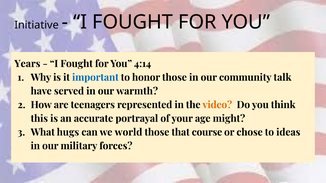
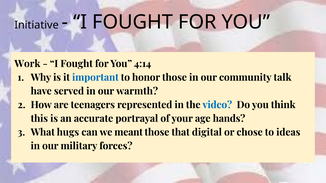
Years: Years -> Work (27, 64)
video colour: orange -> blue (217, 105)
might: might -> hands (229, 119)
world: world -> meant (129, 133)
course: course -> digital (207, 133)
